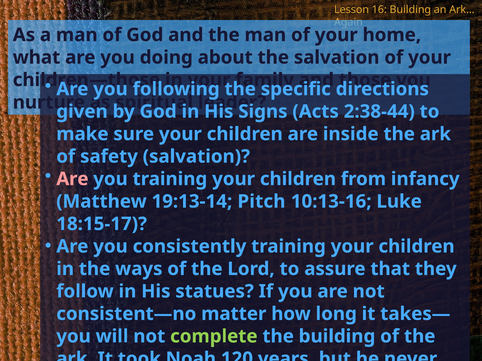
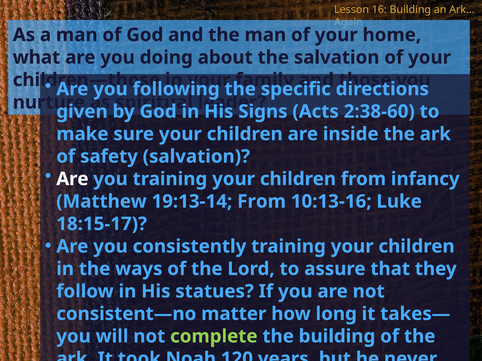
2:38-44: 2:38-44 -> 2:38-60 (379, 112)
Are colour: pink -> white (72, 179)
19:13-14 Pitch: Pitch -> From (262, 202)
